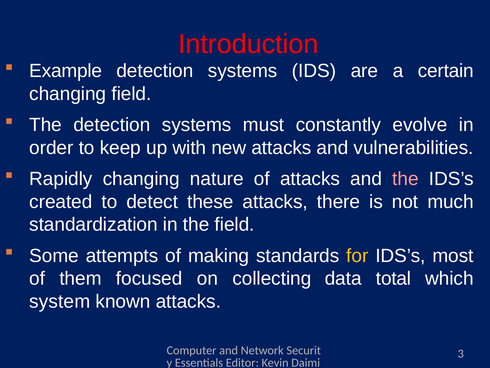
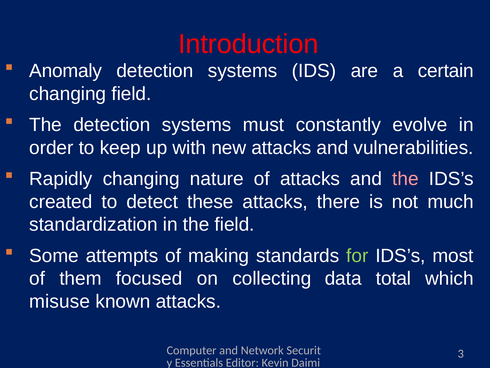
Example: Example -> Anomaly (66, 71)
for colour: yellow -> light green (357, 255)
system: system -> misuse (60, 301)
